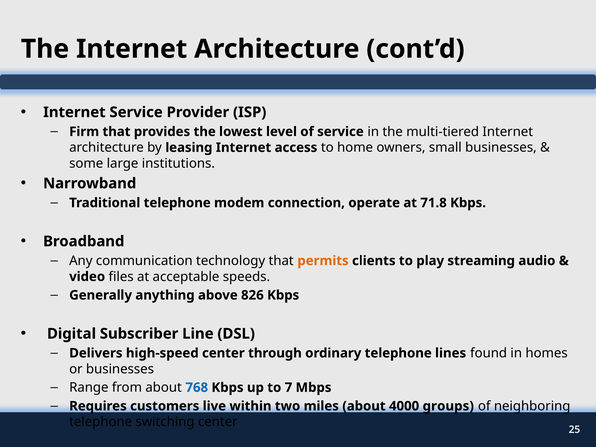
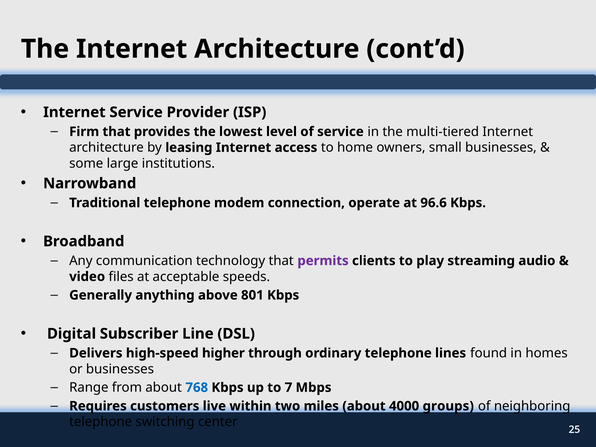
71.8: 71.8 -> 96.6 (434, 203)
permits colour: orange -> purple (323, 261)
826: 826 -> 801 (252, 295)
high-speed center: center -> higher (223, 353)
